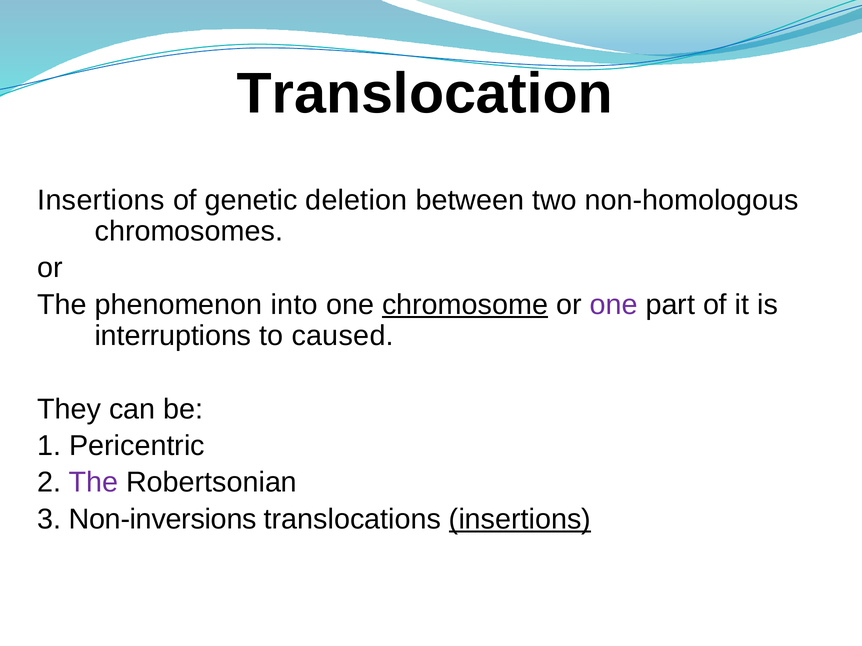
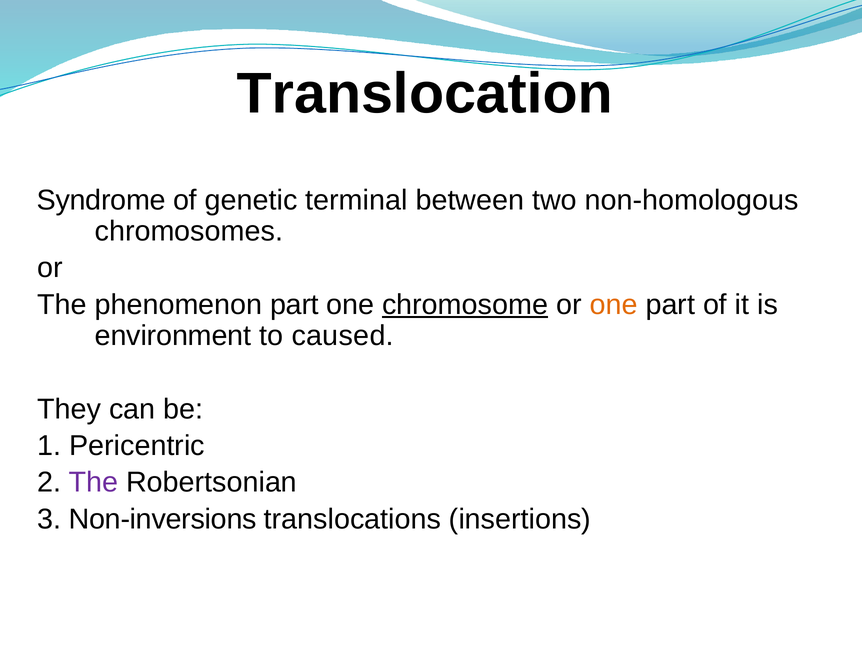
Insertions: Insertions -> Syndrome (101, 200)
deletion: deletion -> terminal (356, 200)
phenomenon into: into -> part (294, 305)
one colour: purple -> orange (614, 305)
interruptions: interruptions -> environment (173, 336)
insertions underline: present -> none (520, 520)
